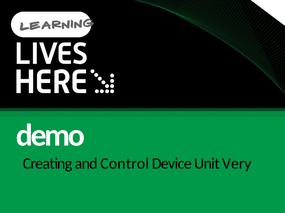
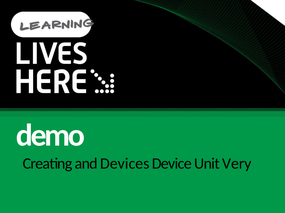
Control: Control -> Devices (125, 164)
